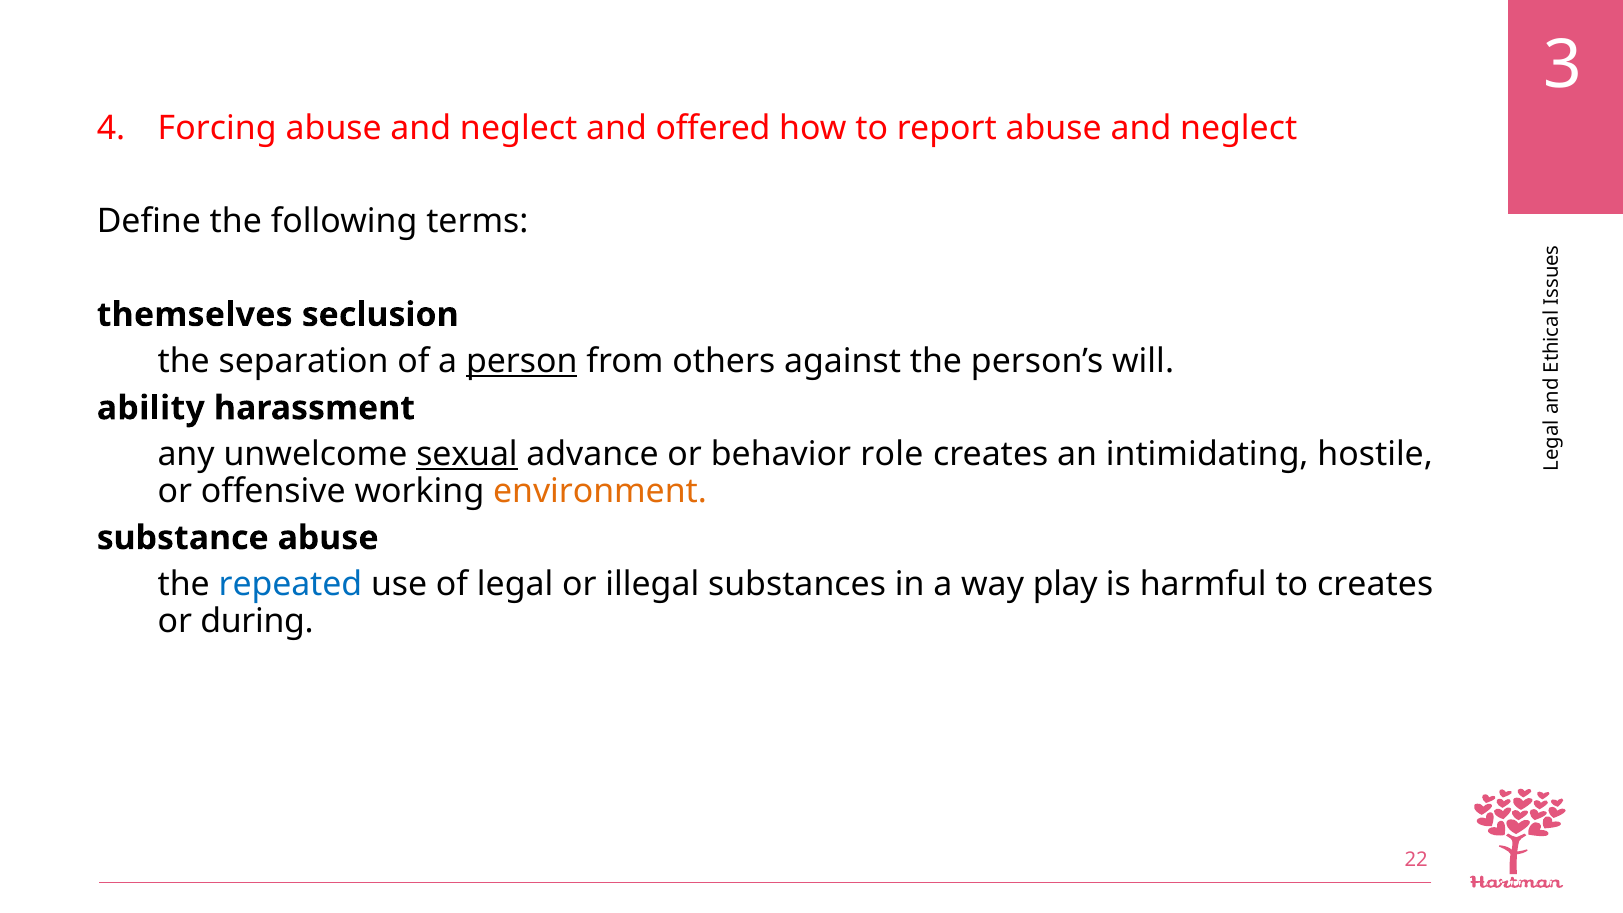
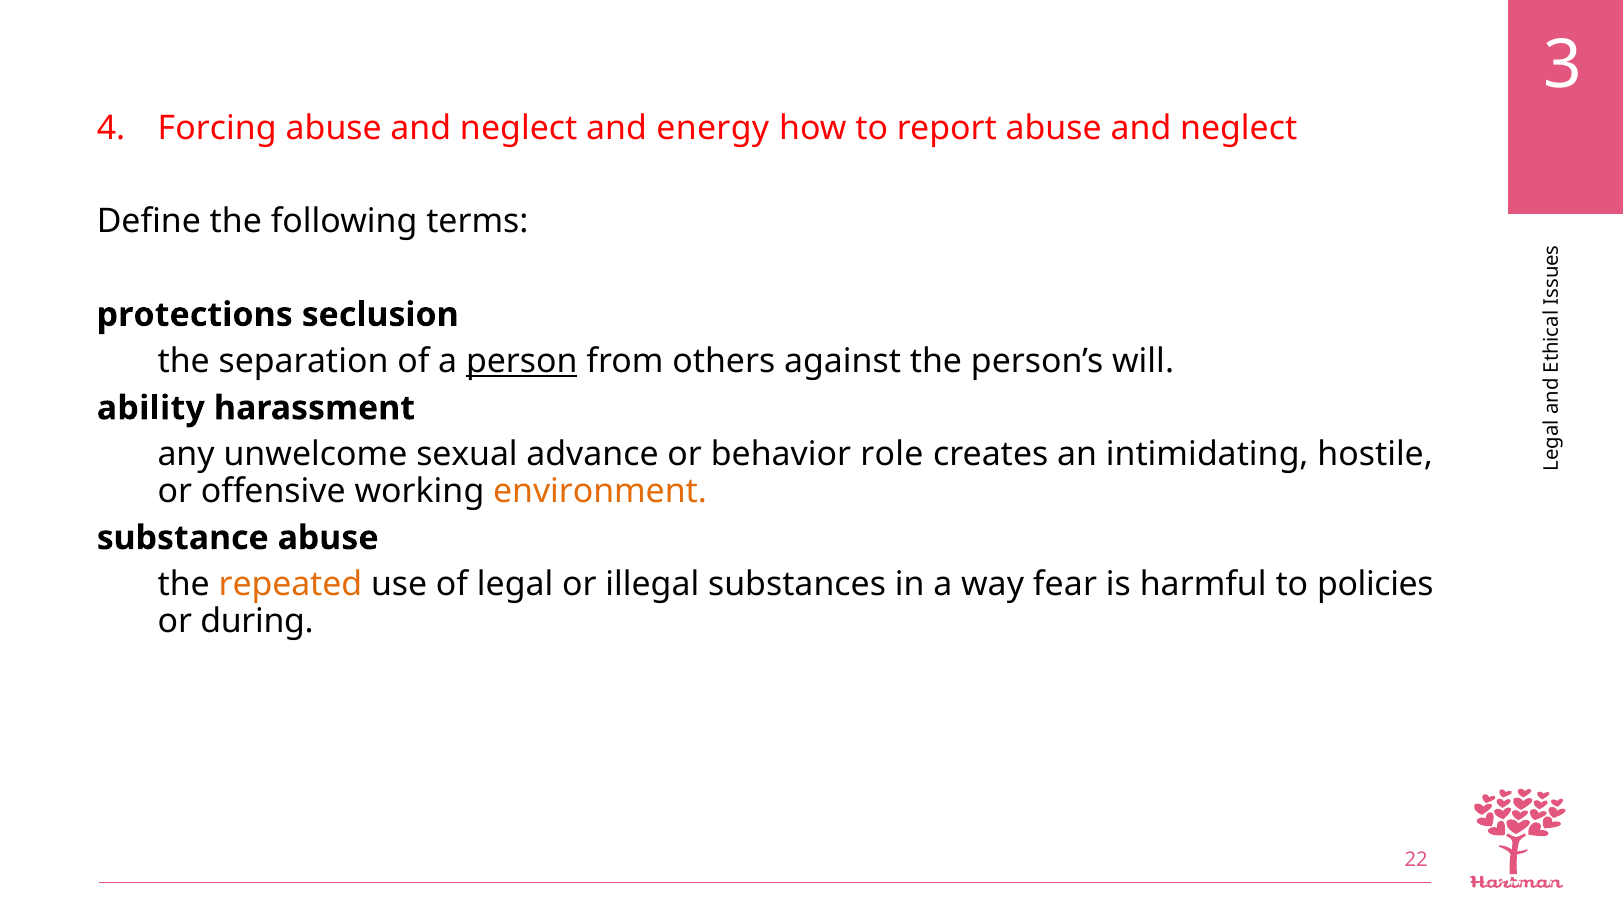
offered: offered -> energy (713, 128)
themselves: themselves -> protections (195, 315)
sexual underline: present -> none (467, 455)
repeated colour: blue -> orange (290, 585)
play: play -> fear (1065, 585)
to creates: creates -> policies (1375, 585)
